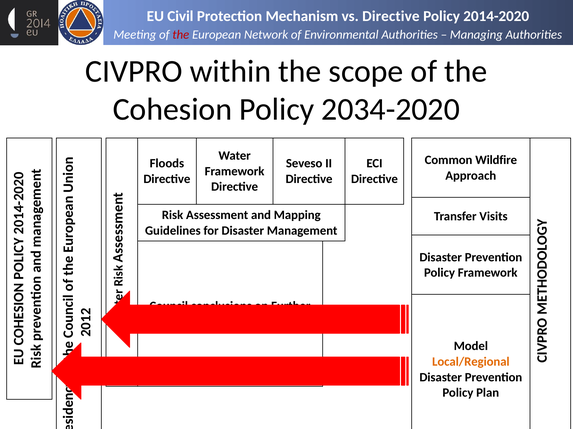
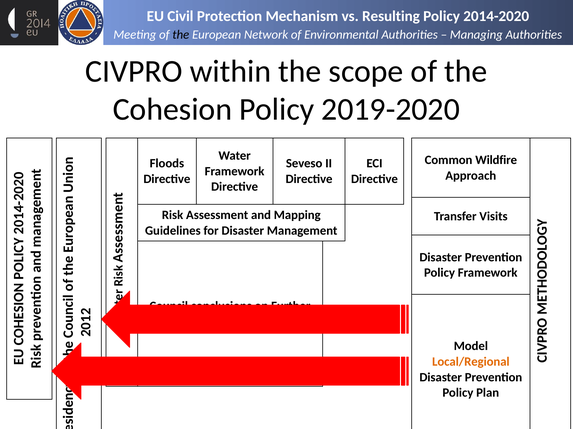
Directive: Directive -> Resulting (391, 16)
the colour: red -> black (181, 35)
2034-2020: 2034-2020 -> 2019-2020 (391, 110)
